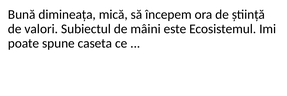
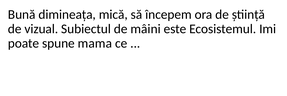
valori: valori -> vizual (41, 29)
caseta: caseta -> mama (95, 43)
